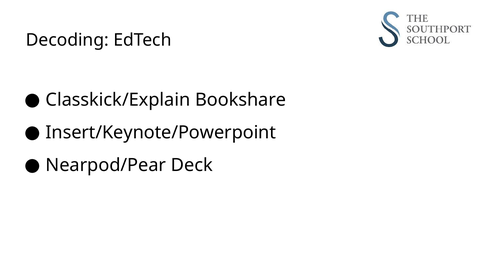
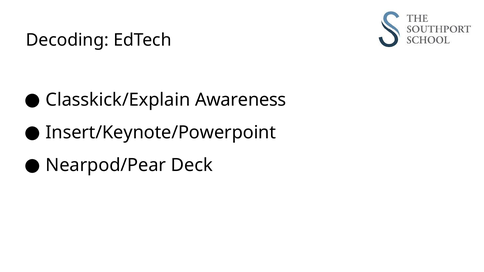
Bookshare: Bookshare -> Awareness (241, 100)
